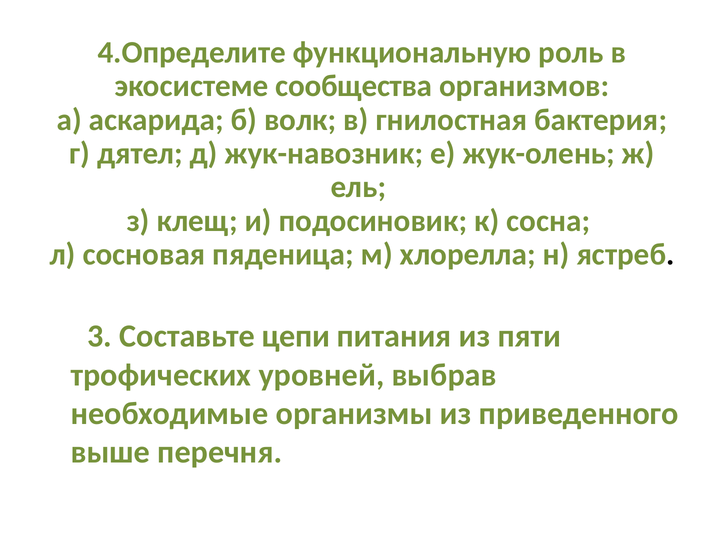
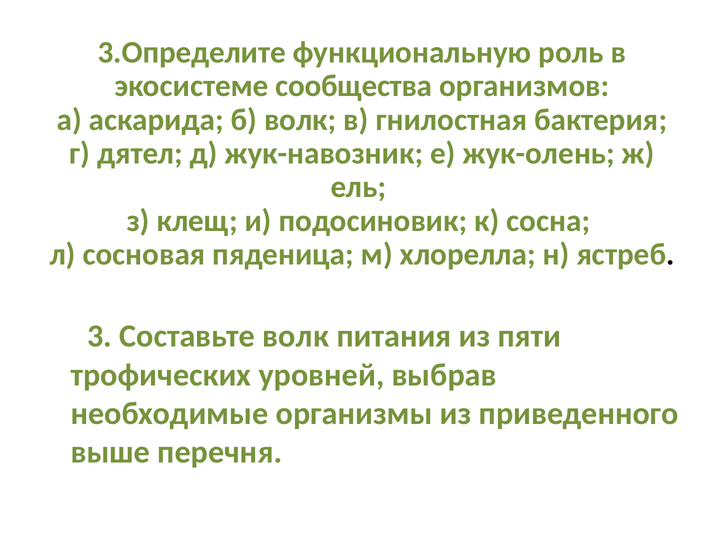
4.Определите: 4.Определите -> 3.Определите (192, 52)
Составьте цепи: цепи -> волк (296, 336)
